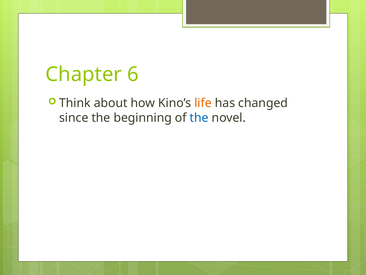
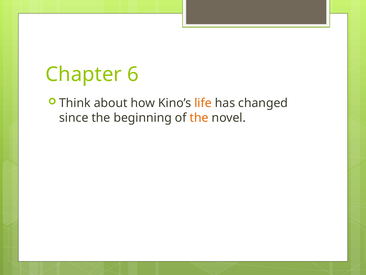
the colour: blue -> orange (199, 118)
